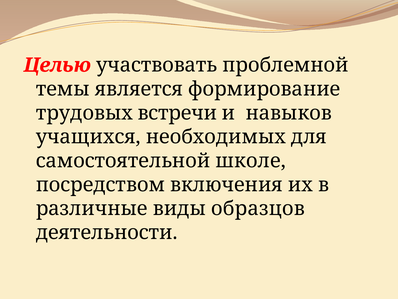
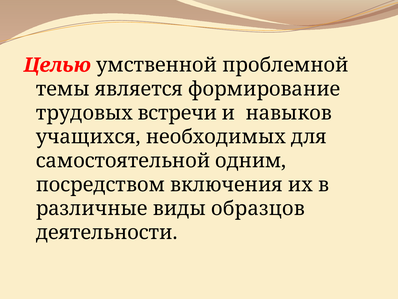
участвовать: участвовать -> умственной (157, 65)
школе: школе -> одним (251, 161)
